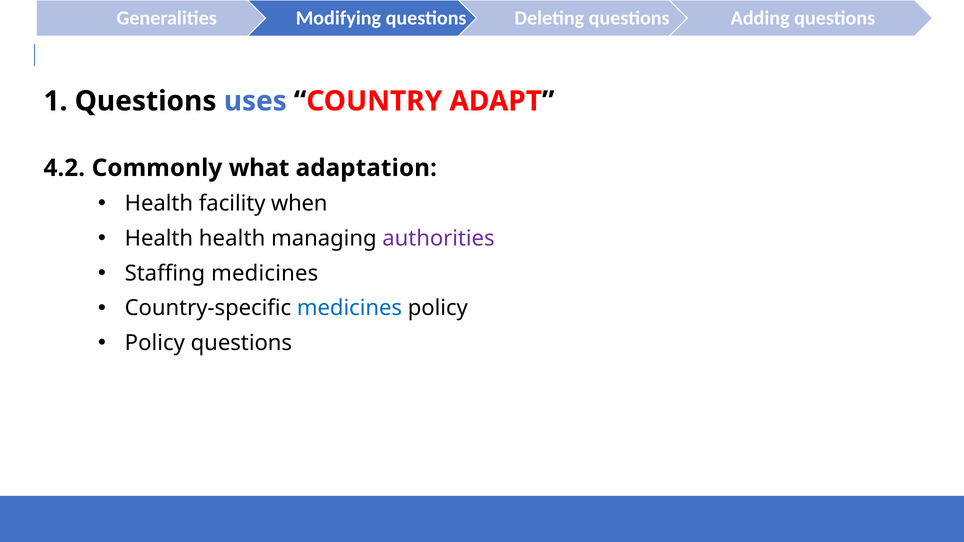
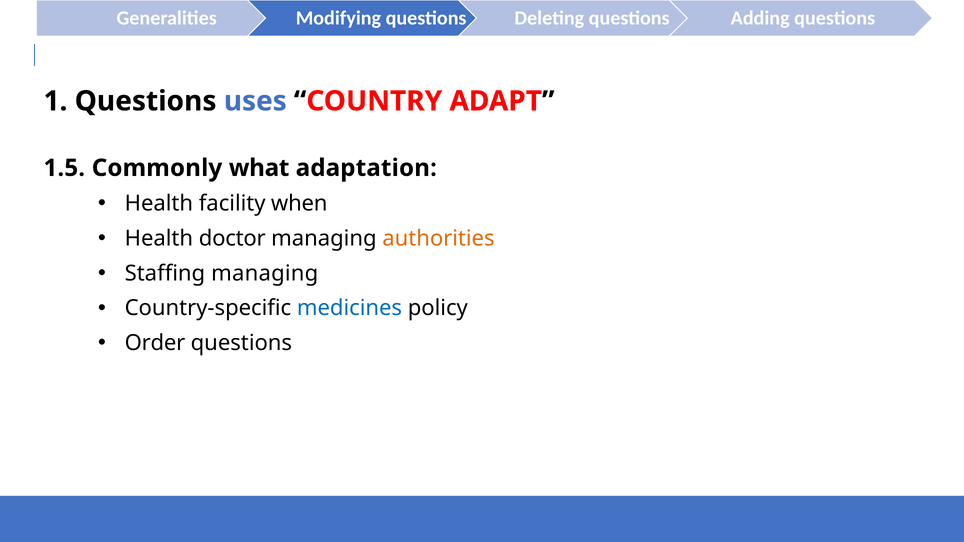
4.2: 4.2 -> 1.5 (64, 168)
Health health: health -> doctor (232, 239)
authorities colour: purple -> orange (438, 239)
Staffing medicines: medicines -> managing (265, 273)
Policy: Policy -> Order (155, 343)
